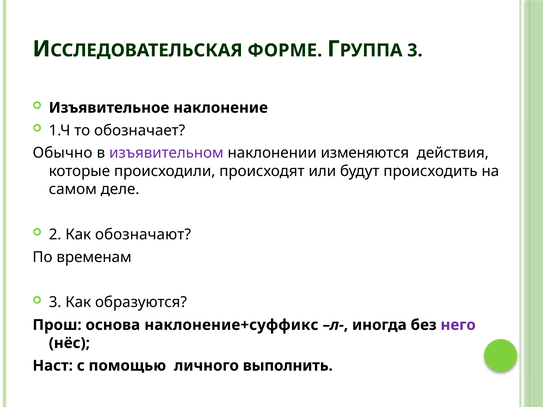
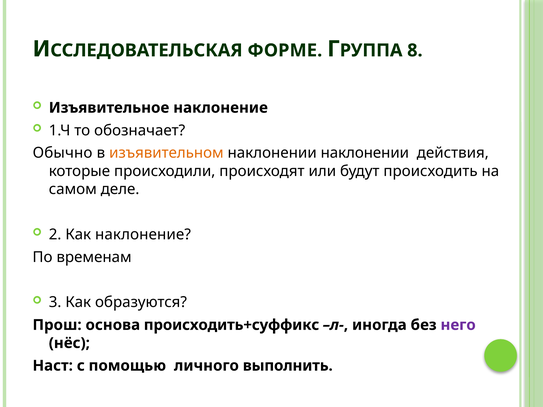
3: 3 -> 8 (415, 50)
изъявительном colour: purple -> orange (166, 153)
наклонении изменяются: изменяются -> наклонении (365, 153)
Как обозначают: обозначают -> наклонение (143, 235)
наклонение+суффикс: наклонение+суффикс -> происходить+суффикс (232, 325)
